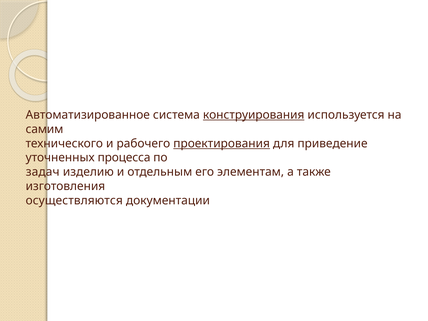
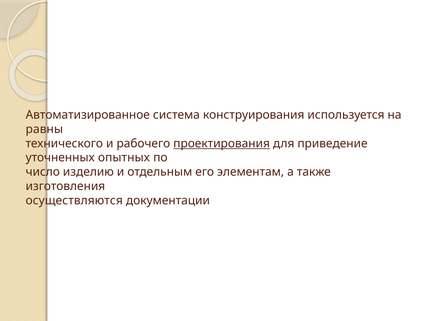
конструирования underline: present -> none (254, 115)
самим: самим -> равны (44, 129)
процесса: процесса -> опытных (124, 158)
задач: задач -> число (43, 172)
